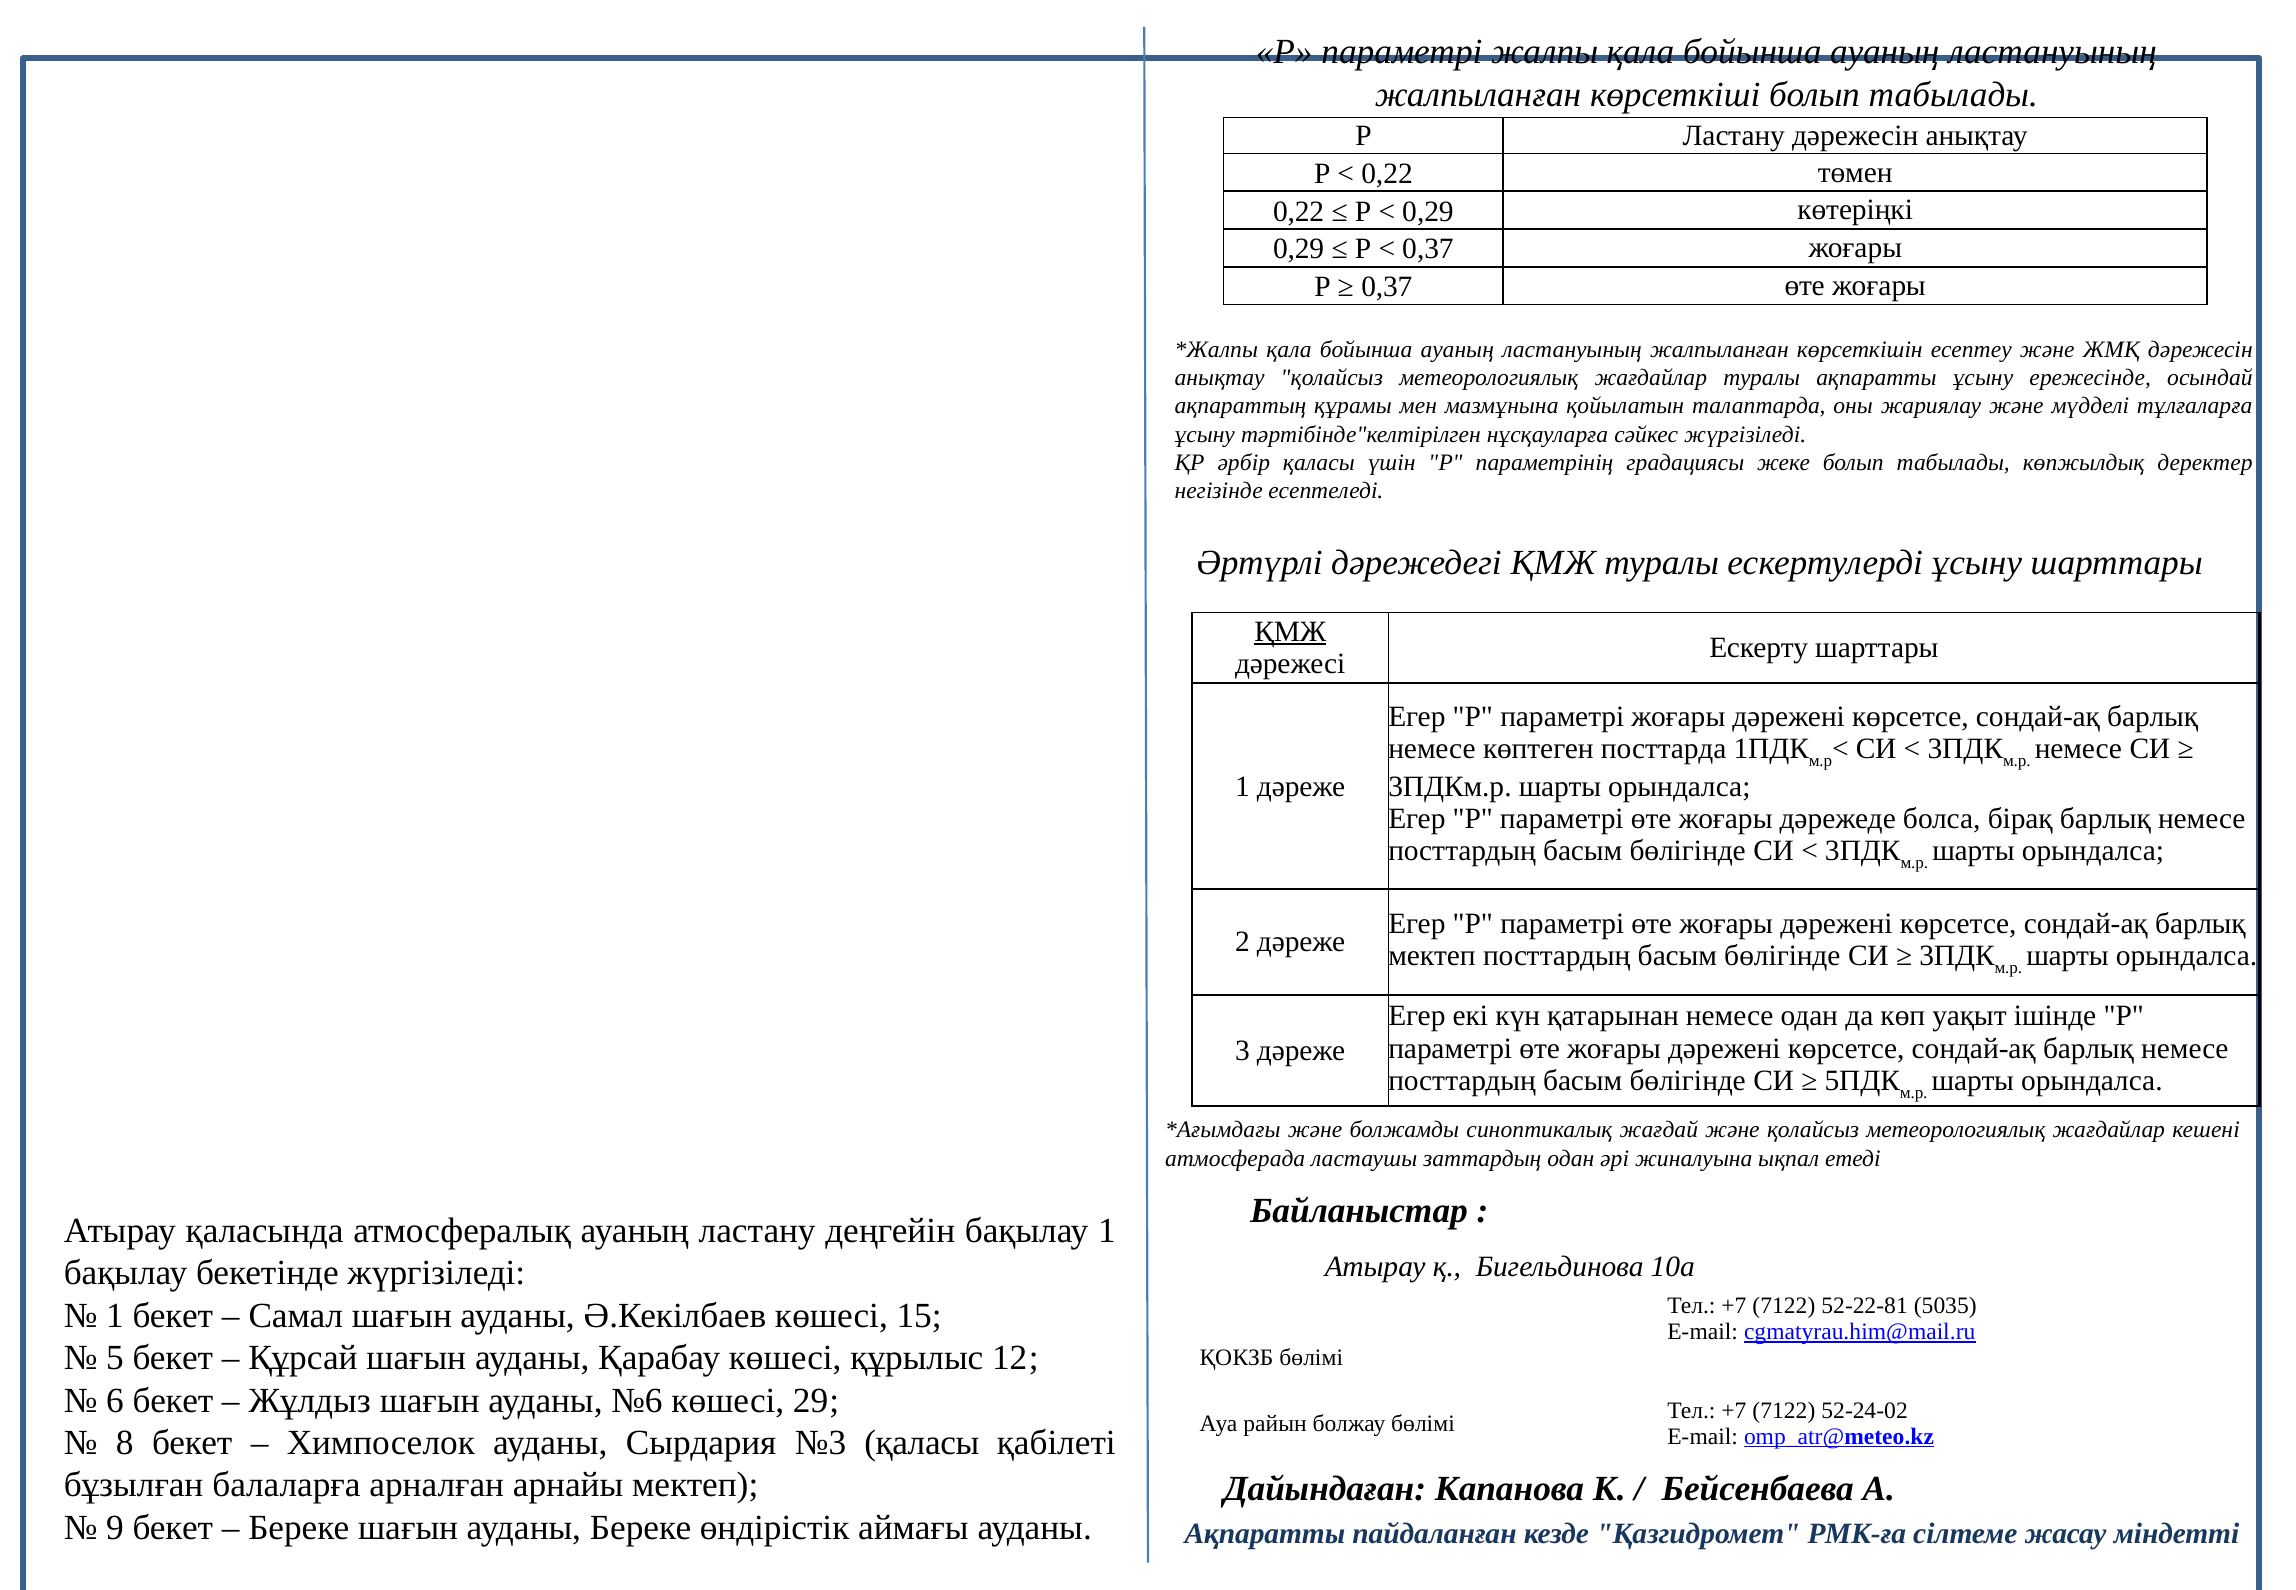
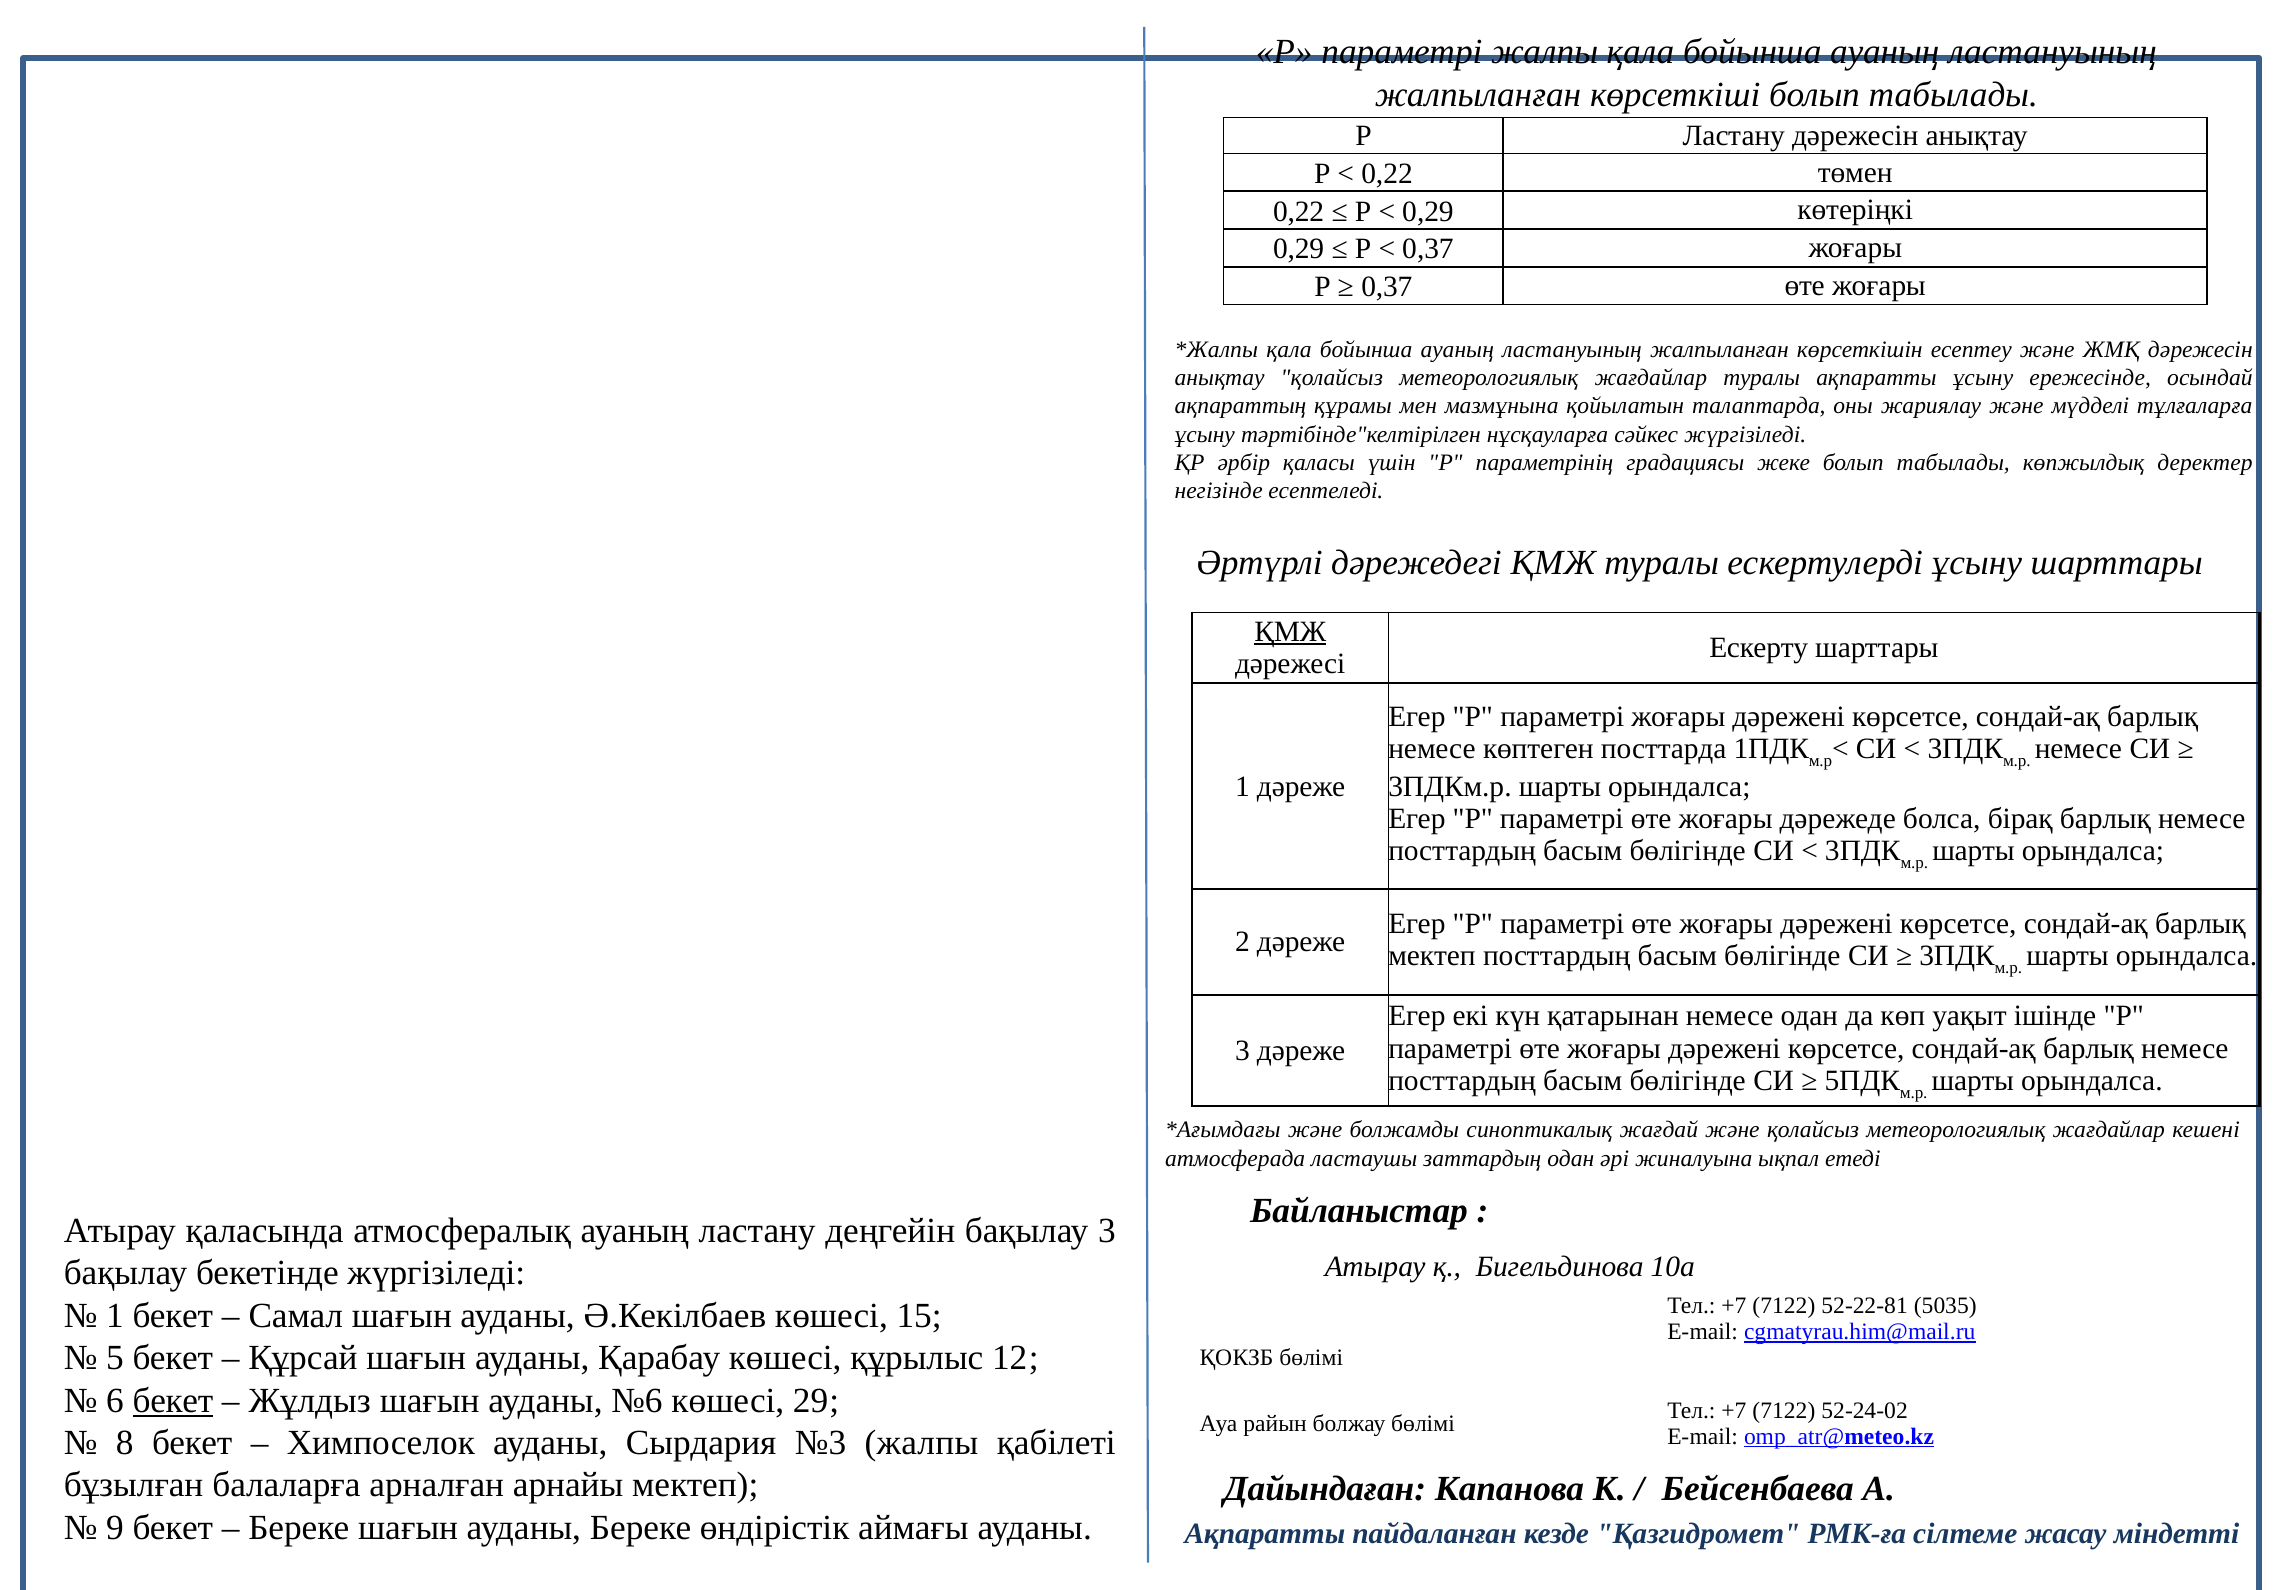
бақылау 1: 1 -> 3 (1107, 1231)
бекет underline: none -> present (173, 1400)
№3 қаласы: қаласы -> жалпы (921, 1442)
